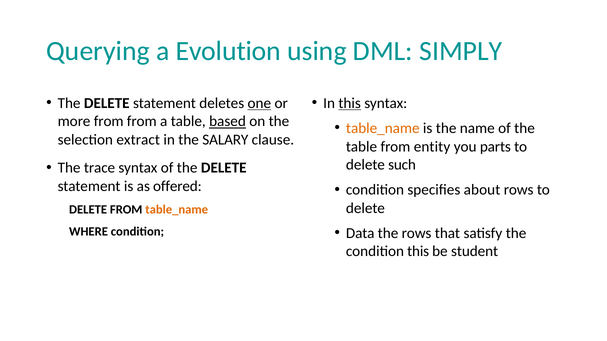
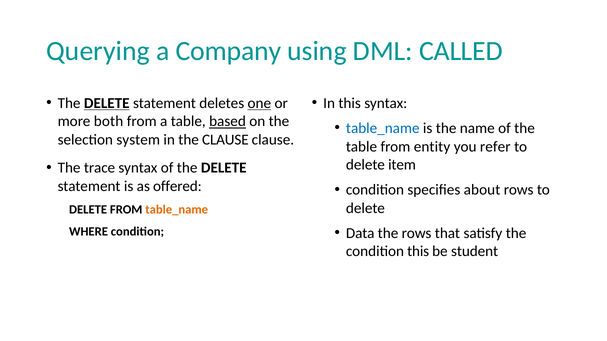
Evolution: Evolution -> Company (228, 51)
SIMPLY: SIMPLY -> CALLED (461, 51)
DELETE underline: none -> present (107, 103)
this underline: present -> none (350, 103)
more from: from -> both (109, 122)
table_name colour: orange -> blue (383, 128)
extract: extract -> system (138, 140)
the SALARY: SALARY -> CLAUSE (225, 140)
parts: parts -> refer (495, 147)
such: such -> item (402, 165)
